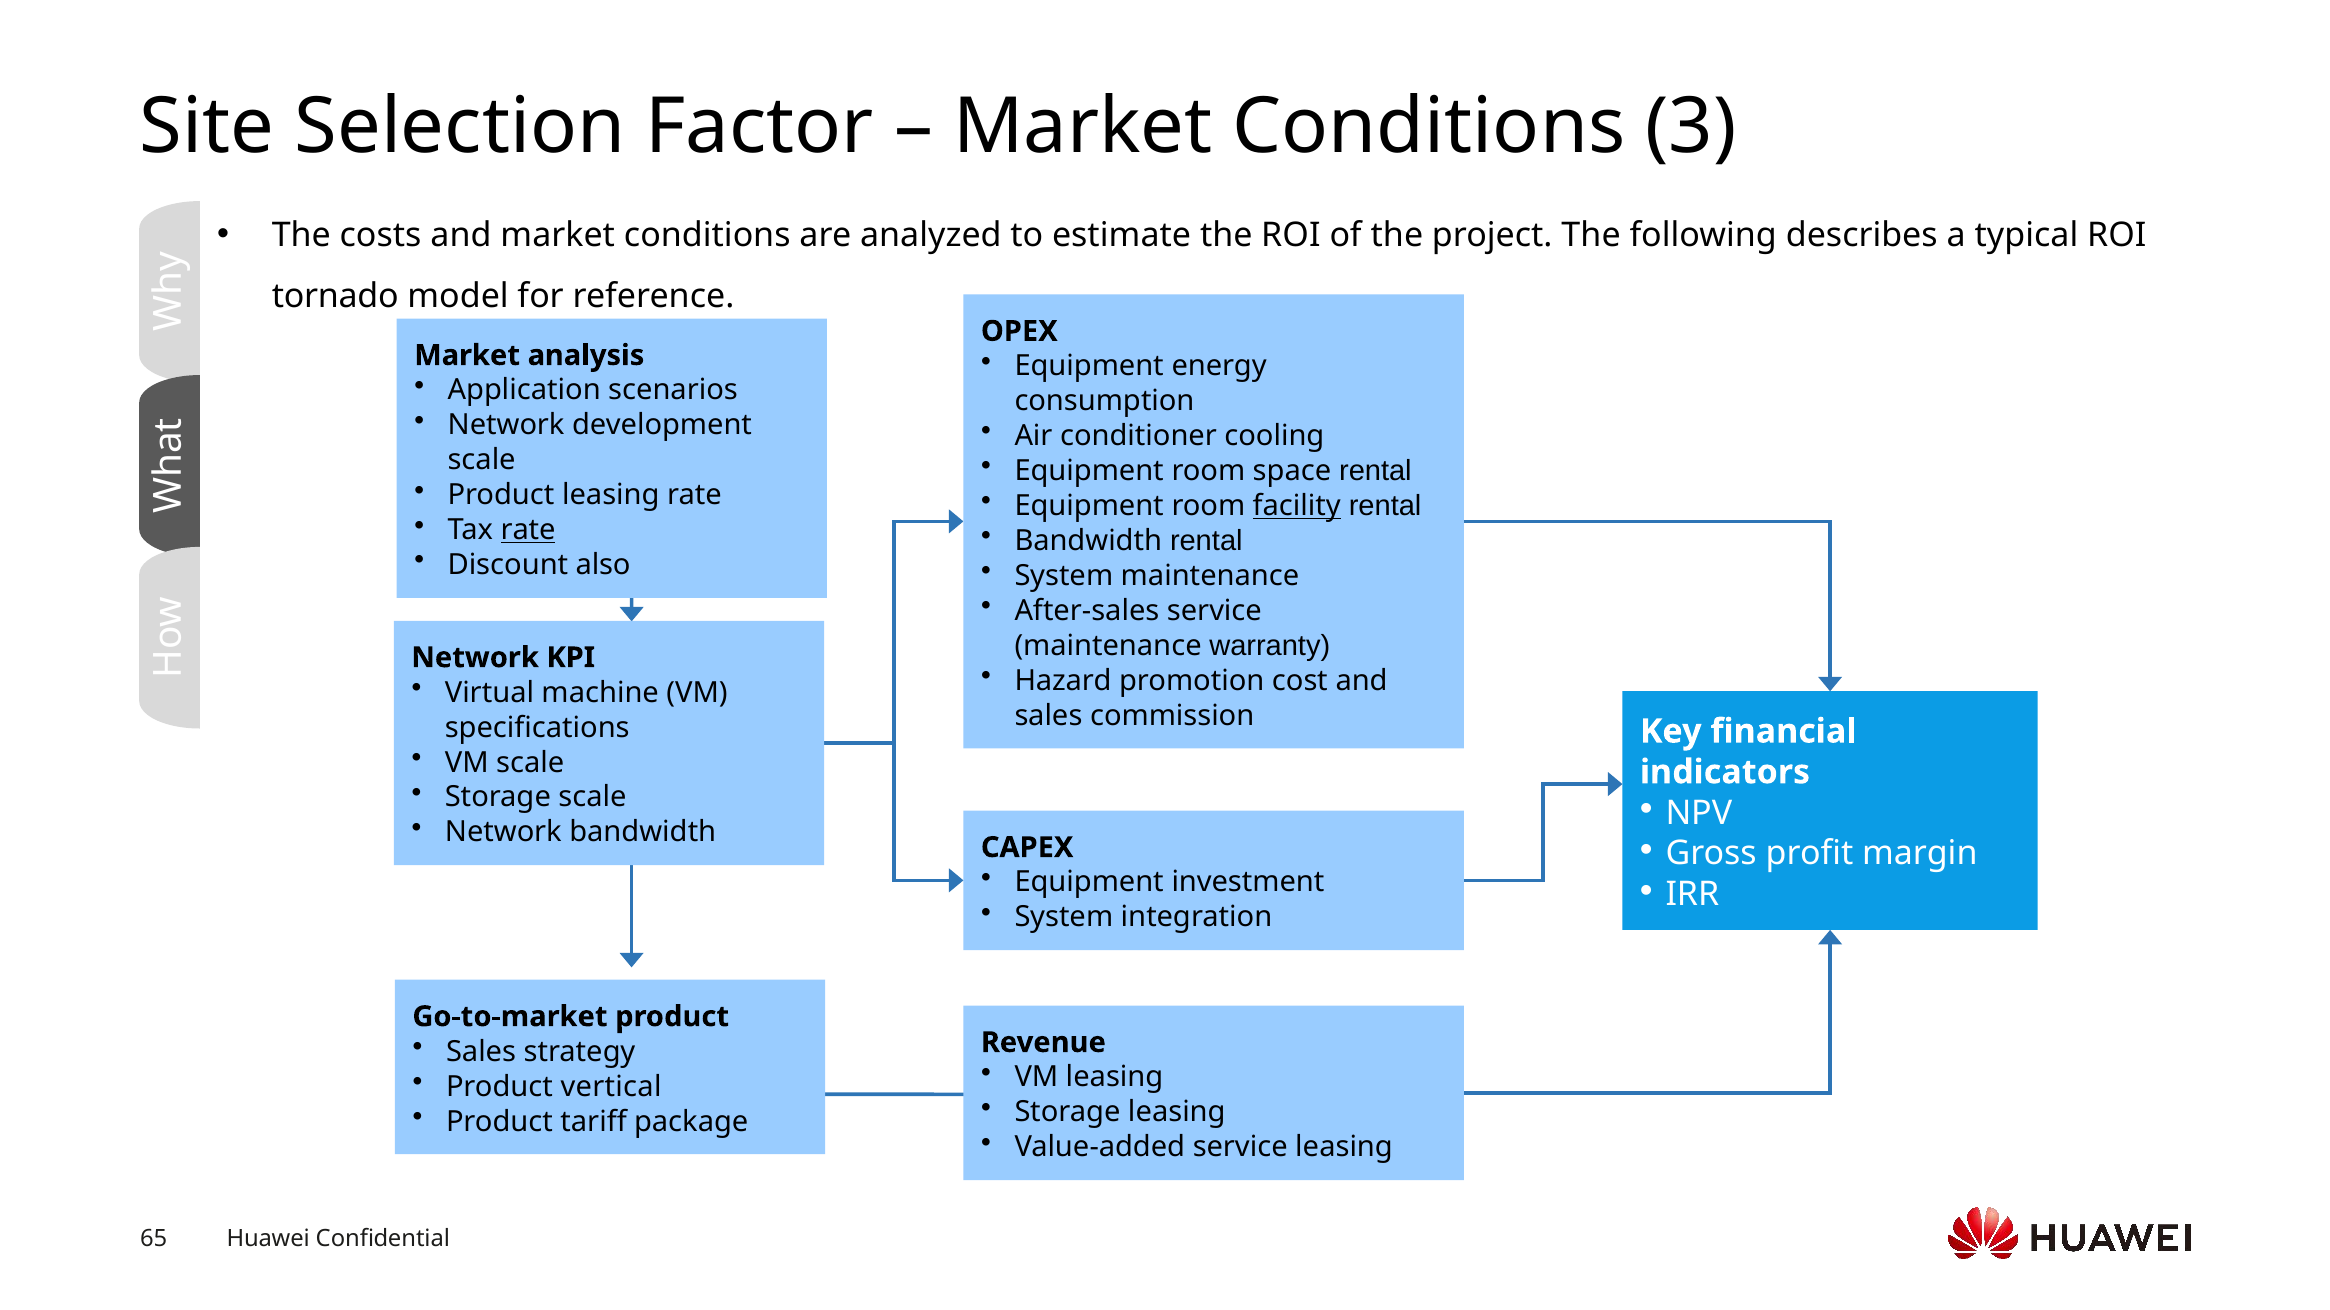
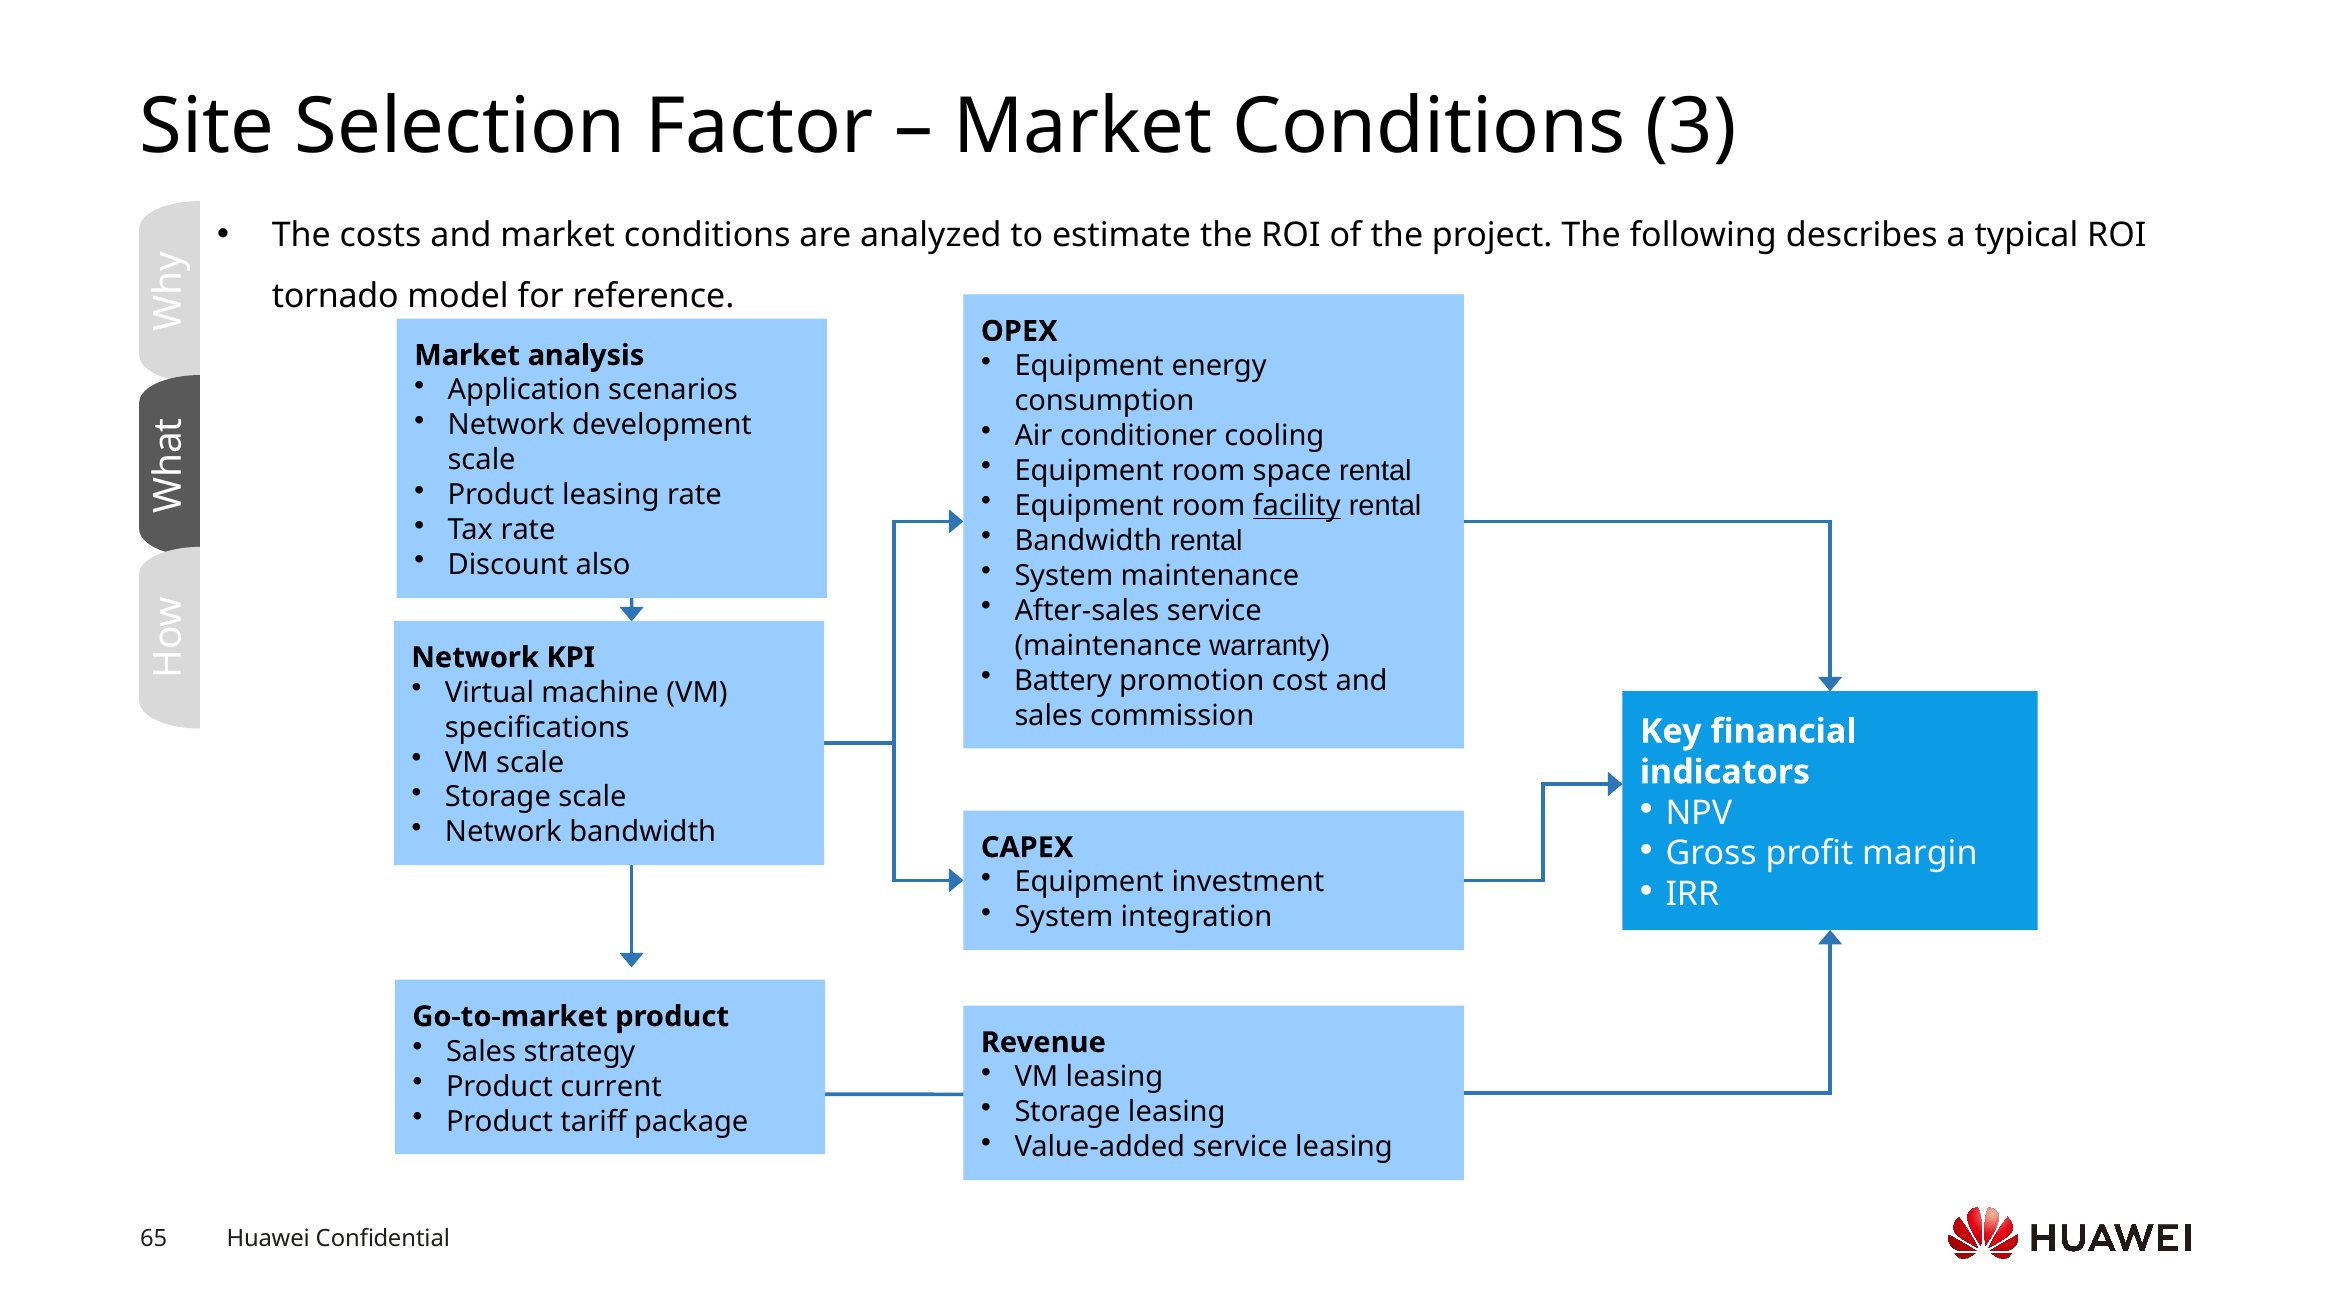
rate underline: present -> none (528, 530)
Hazard: Hazard -> Battery (1063, 681)
vertical: vertical -> current (611, 1087)
